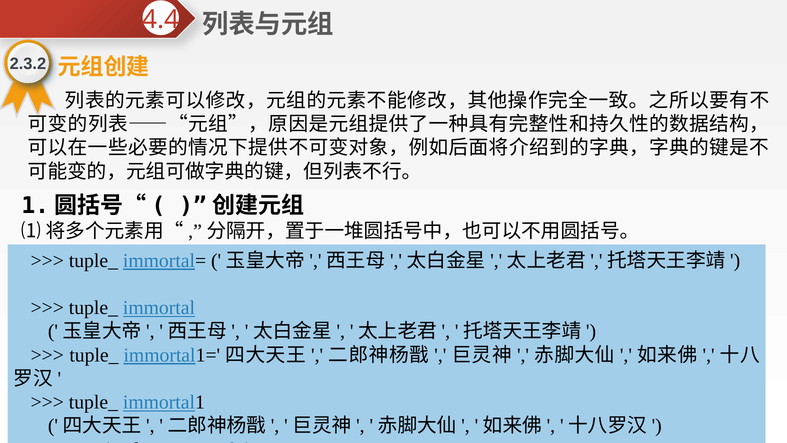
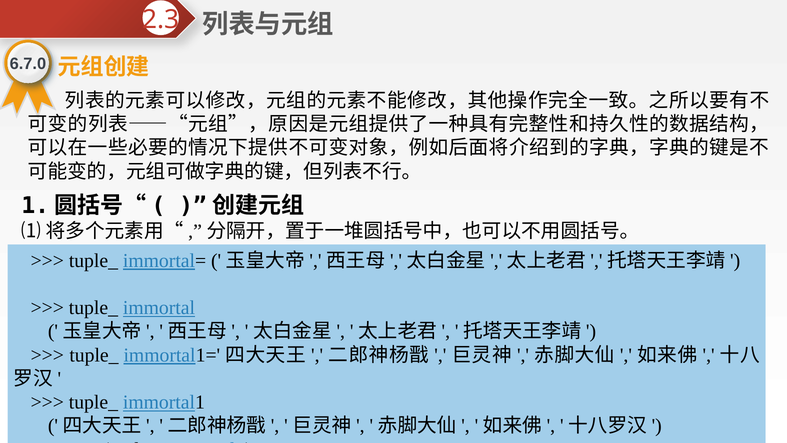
4.4: 4.4 -> 2.3 (161, 20)
2.3.2: 2.3.2 -> 6.7.0 (28, 64)
